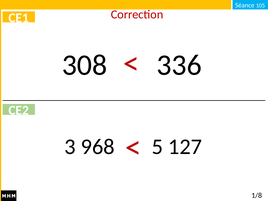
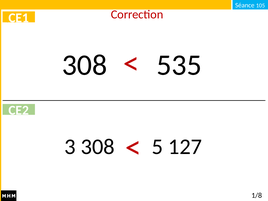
336: 336 -> 535 (179, 65)
3 968: 968 -> 308 (98, 147)
